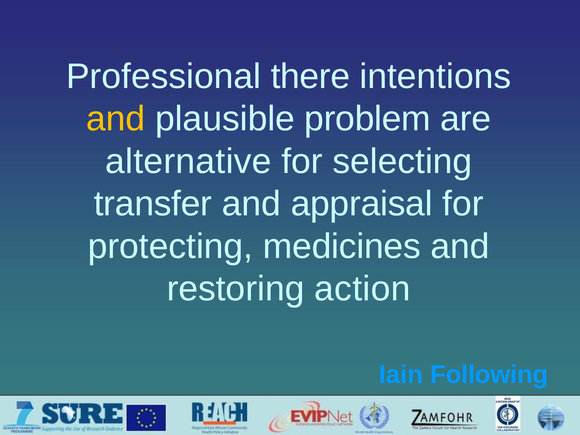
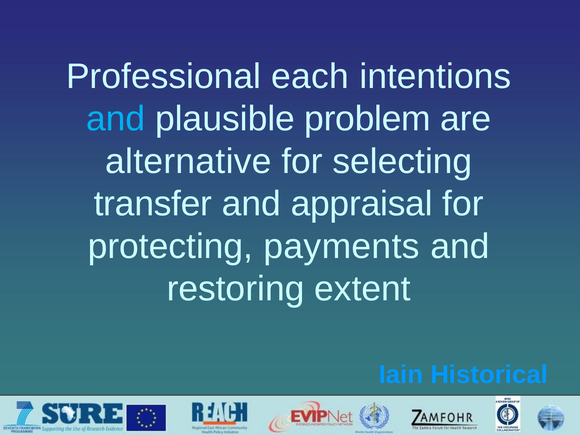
there: there -> each (310, 76)
and colour: yellow -> light blue (116, 119)
medicines: medicines -> payments (342, 246)
action: action -> extent (363, 289)
Following: Following -> Historical (489, 375)
